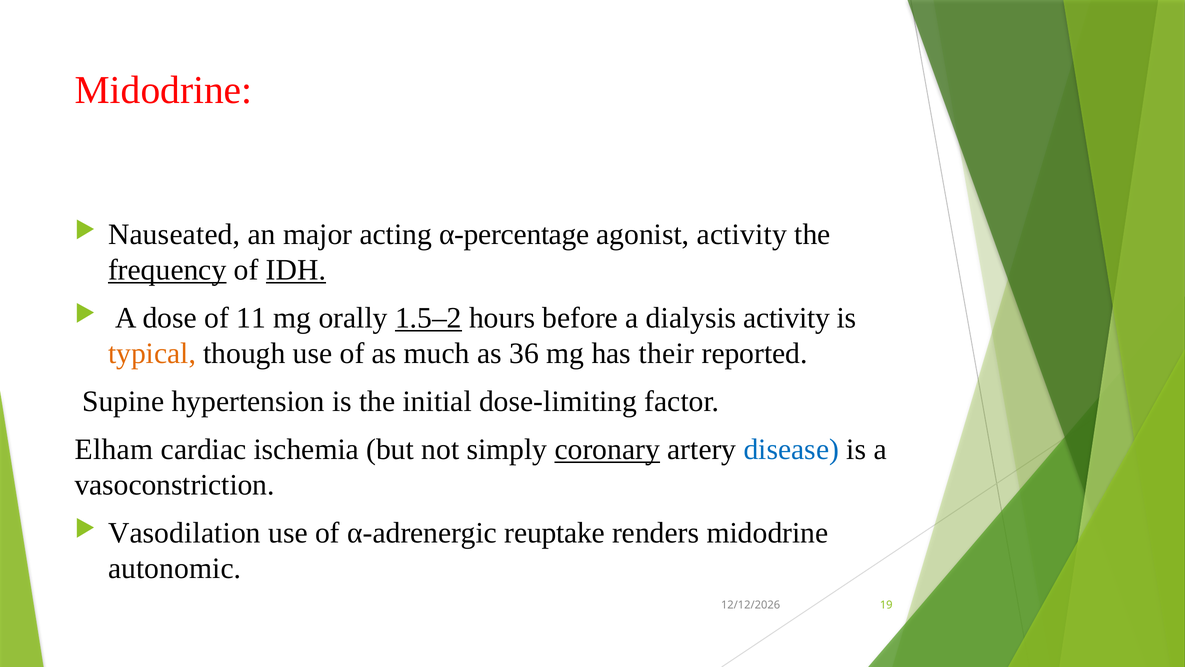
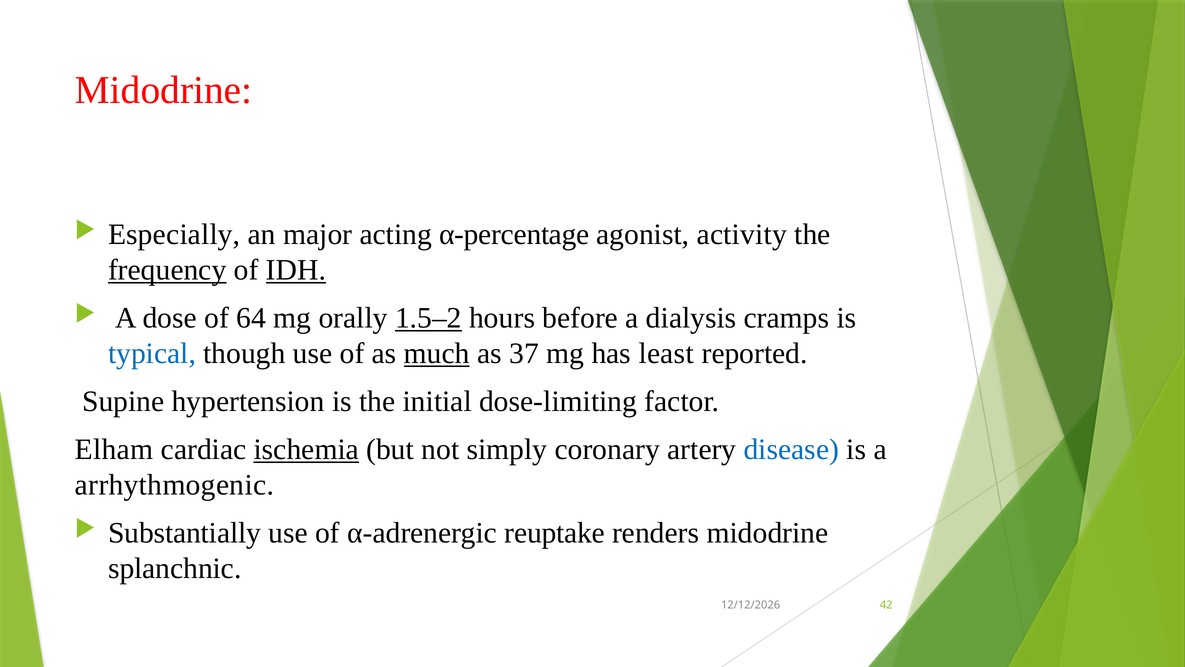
Nauseated: Nauseated -> Especially (174, 234)
11: 11 -> 64 (251, 318)
dialysis activity: activity -> cramps (787, 318)
typical colour: orange -> blue (152, 353)
much underline: none -> present (437, 353)
36: 36 -> 37 (524, 353)
their: their -> least (666, 353)
ischemia underline: none -> present (306, 449)
coronary underline: present -> none (607, 449)
vasoconstriction: vasoconstriction -> arrhythmogenic (174, 485)
Vasodilation: Vasodilation -> Substantially (185, 533)
autonomic: autonomic -> splanchnic (175, 568)
19: 19 -> 42 (886, 605)
